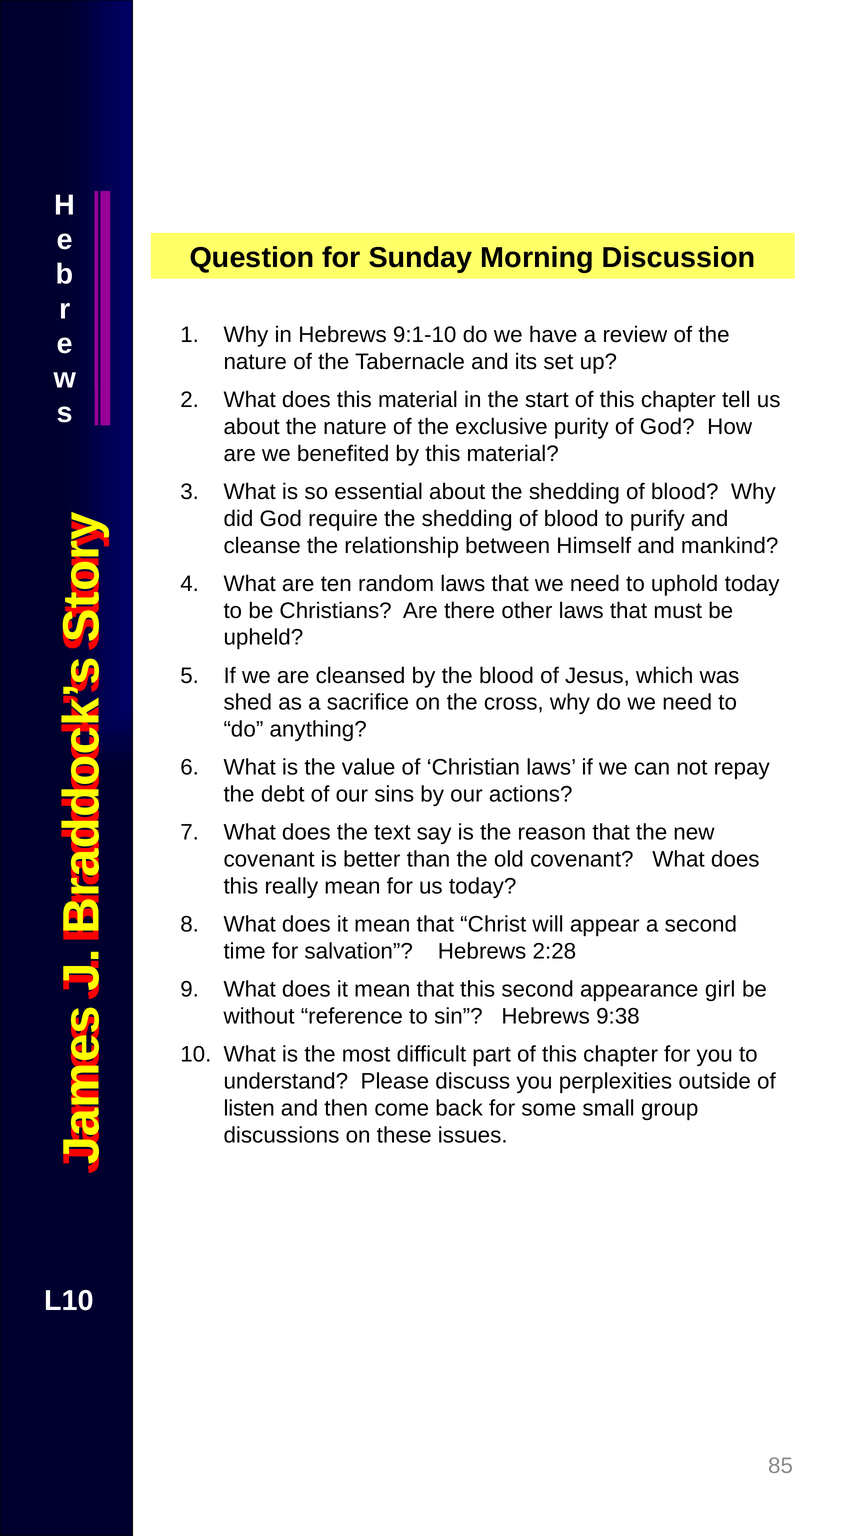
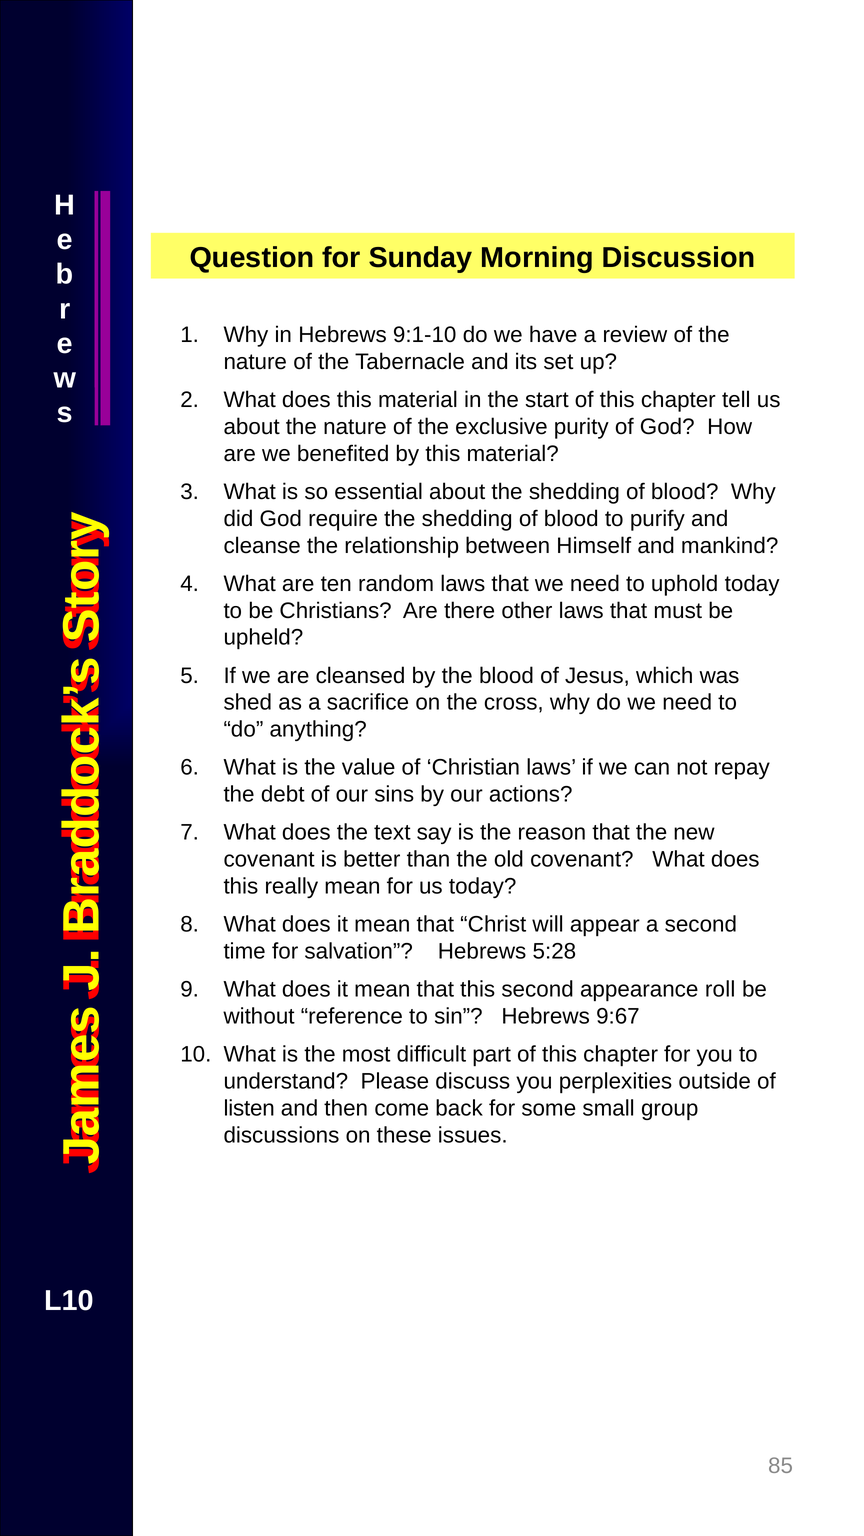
2:28: 2:28 -> 5:28 (554, 951)
girl: girl -> roll (720, 989)
9:38: 9:38 -> 9:67 (618, 1016)
